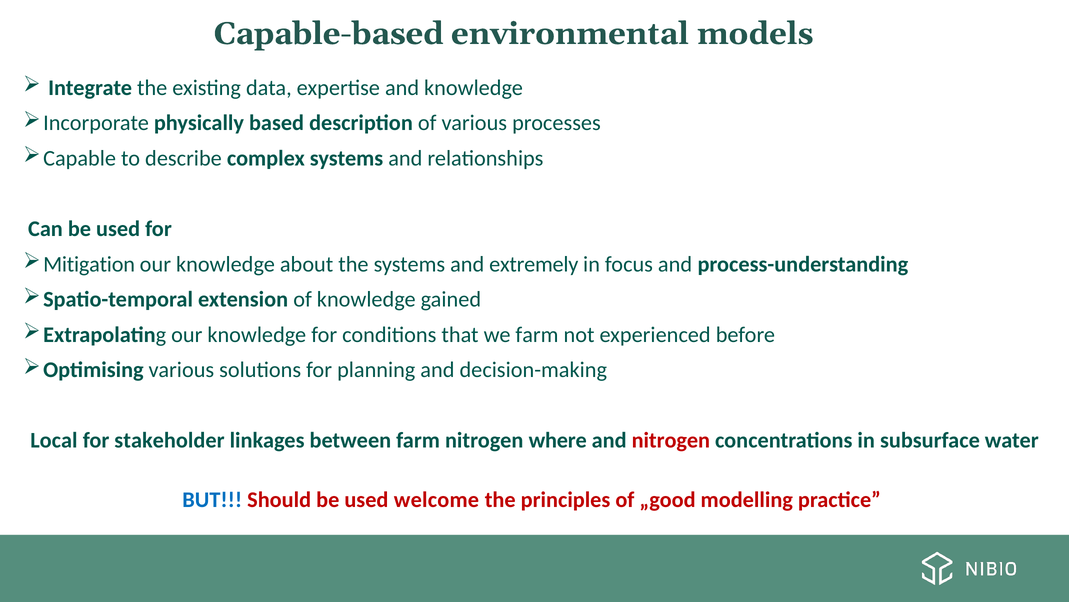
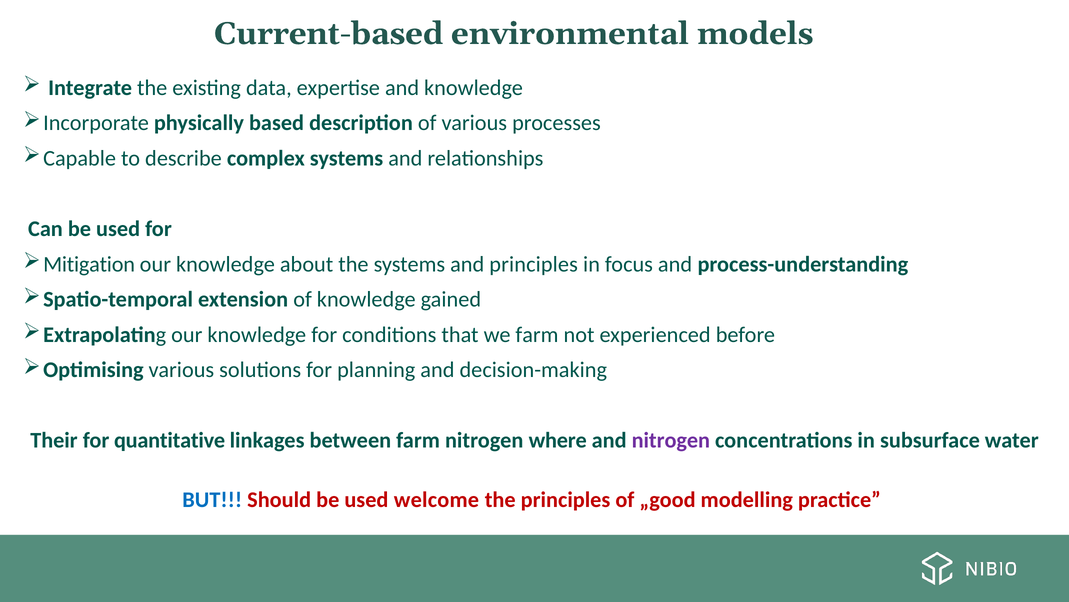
Capable-based: Capable-based -> Current-based (329, 34)
and extremely: extremely -> principles (534, 264)
Local: Local -> Their (54, 440)
stakeholder: stakeholder -> quantitative (170, 440)
nitrogen colour: red -> purple (671, 440)
